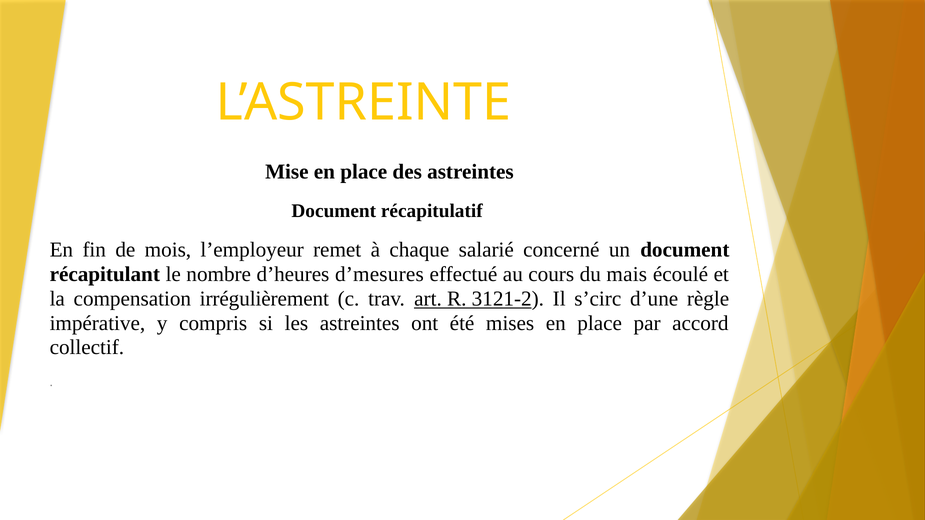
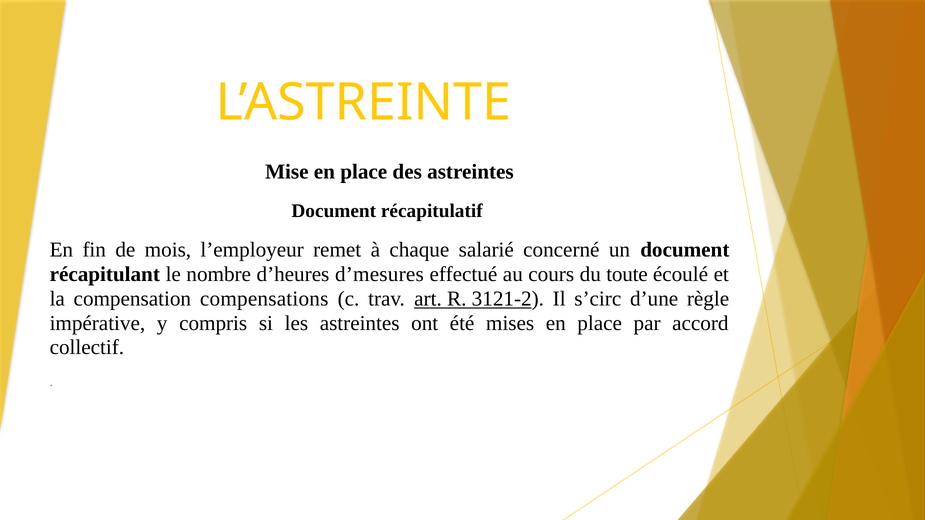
mais: mais -> toute (627, 274)
irrégulièrement: irrégulièrement -> compensations (264, 299)
